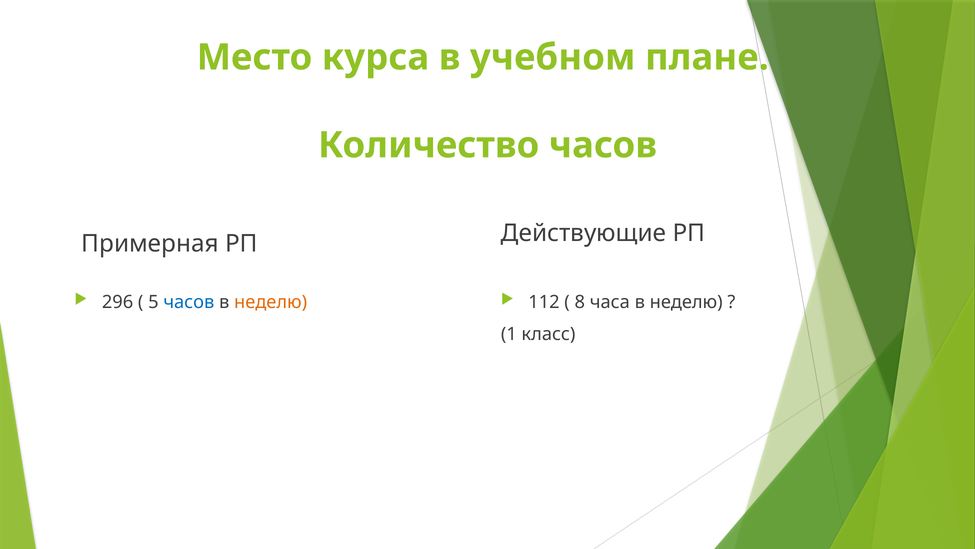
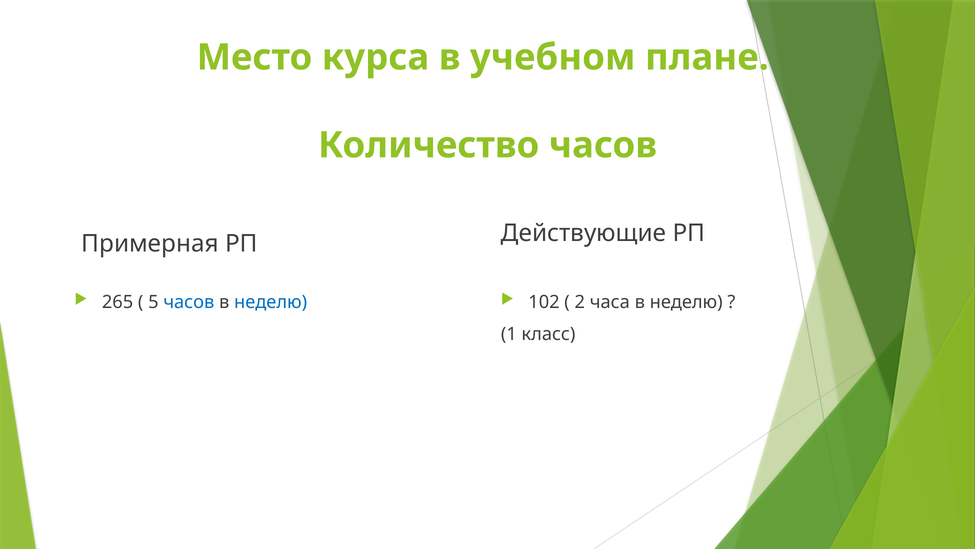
296: 296 -> 265 (118, 302)
неделю colour: orange -> blue (271, 302)
112: 112 -> 102 (544, 302)
8: 8 -> 2 (580, 302)
